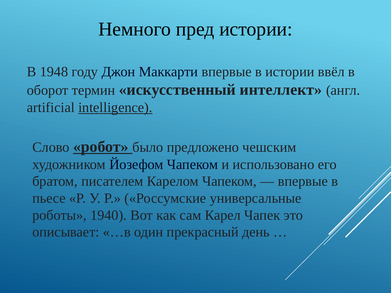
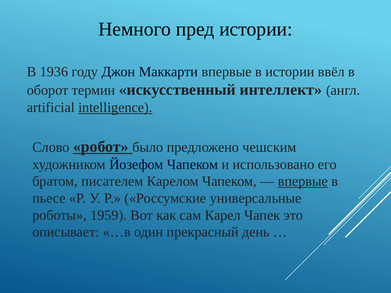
1948: 1948 -> 1936 (54, 72)
впервые underline: none -> present (303, 181)
1940: 1940 -> 1959 (109, 215)
